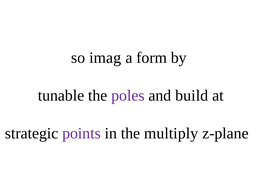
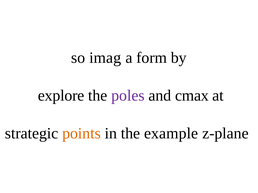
tunable: tunable -> explore (61, 96)
build: build -> cmax (192, 96)
points colour: purple -> orange (81, 134)
multiply: multiply -> example (171, 134)
